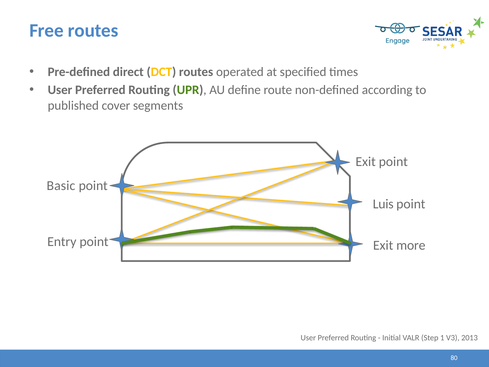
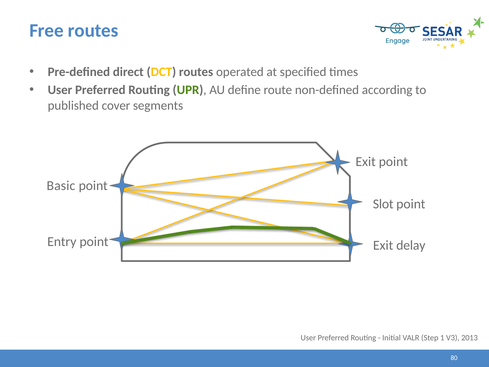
Luis: Luis -> Slot (383, 204)
more: more -> delay (411, 245)
